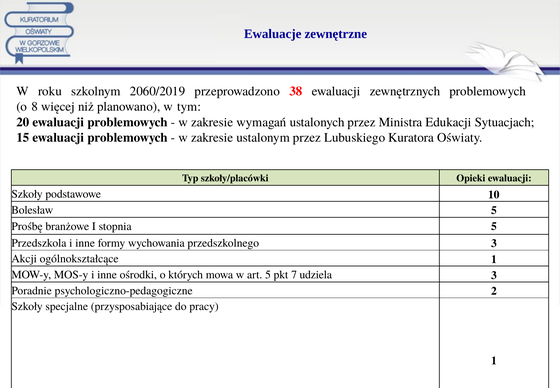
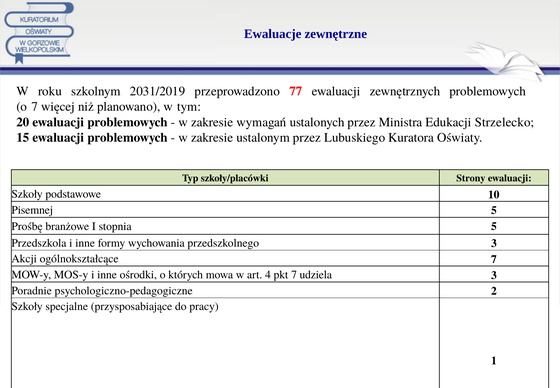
2060/2019: 2060/2019 -> 2031/2019 (158, 91)
38: 38 -> 77 (296, 91)
o 8: 8 -> 7 (35, 107)
Sytuacjach: Sytuacjach -> Strzelecko (505, 122)
Opieki: Opieki -> Strony (471, 178)
Bolesław: Bolesław -> Pisemnej (32, 210)
ogólnokształcące 1: 1 -> 7 (494, 259)
art 5: 5 -> 4 (268, 275)
